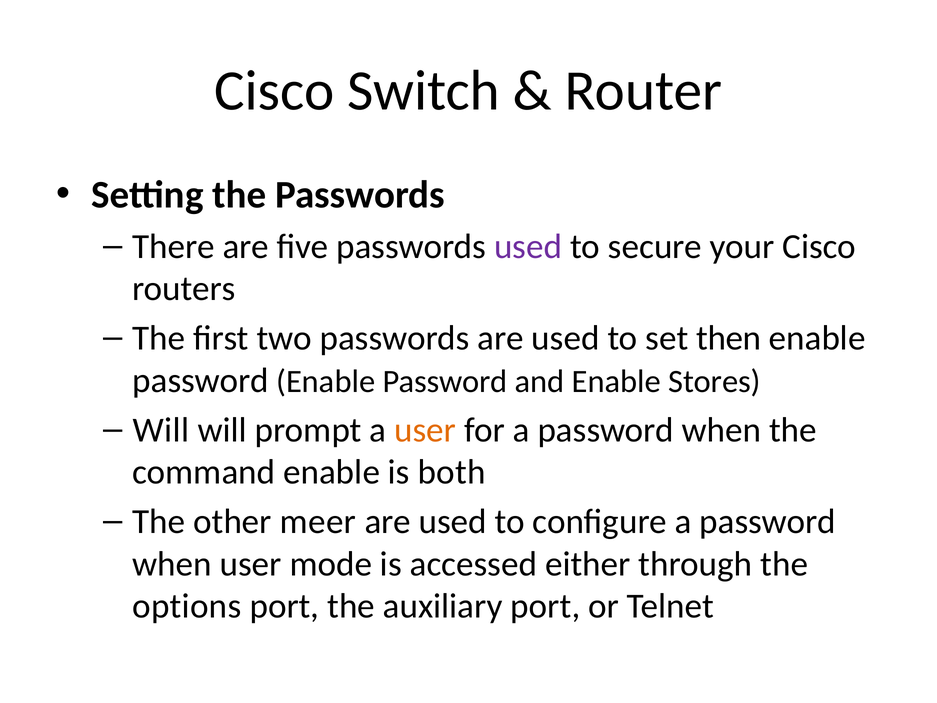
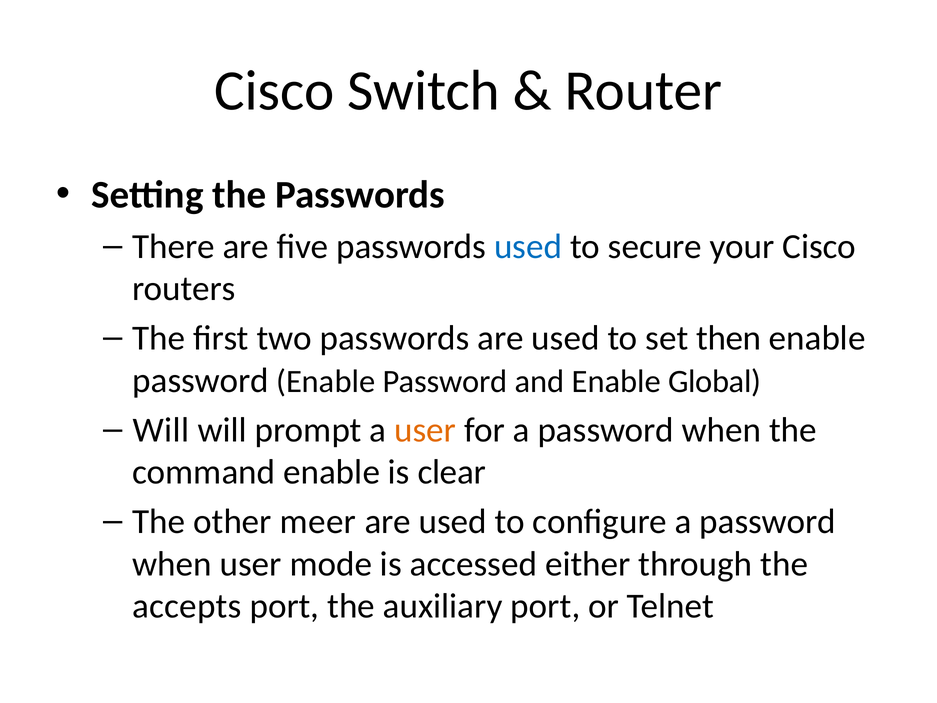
used colour: purple -> blue (528, 246)
Stores: Stores -> Global (715, 381)
both: both -> clear (452, 472)
options: options -> accepts (187, 606)
